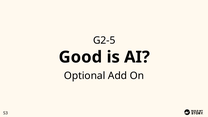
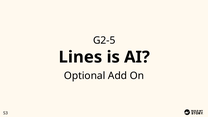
Good: Good -> Lines (80, 57)
